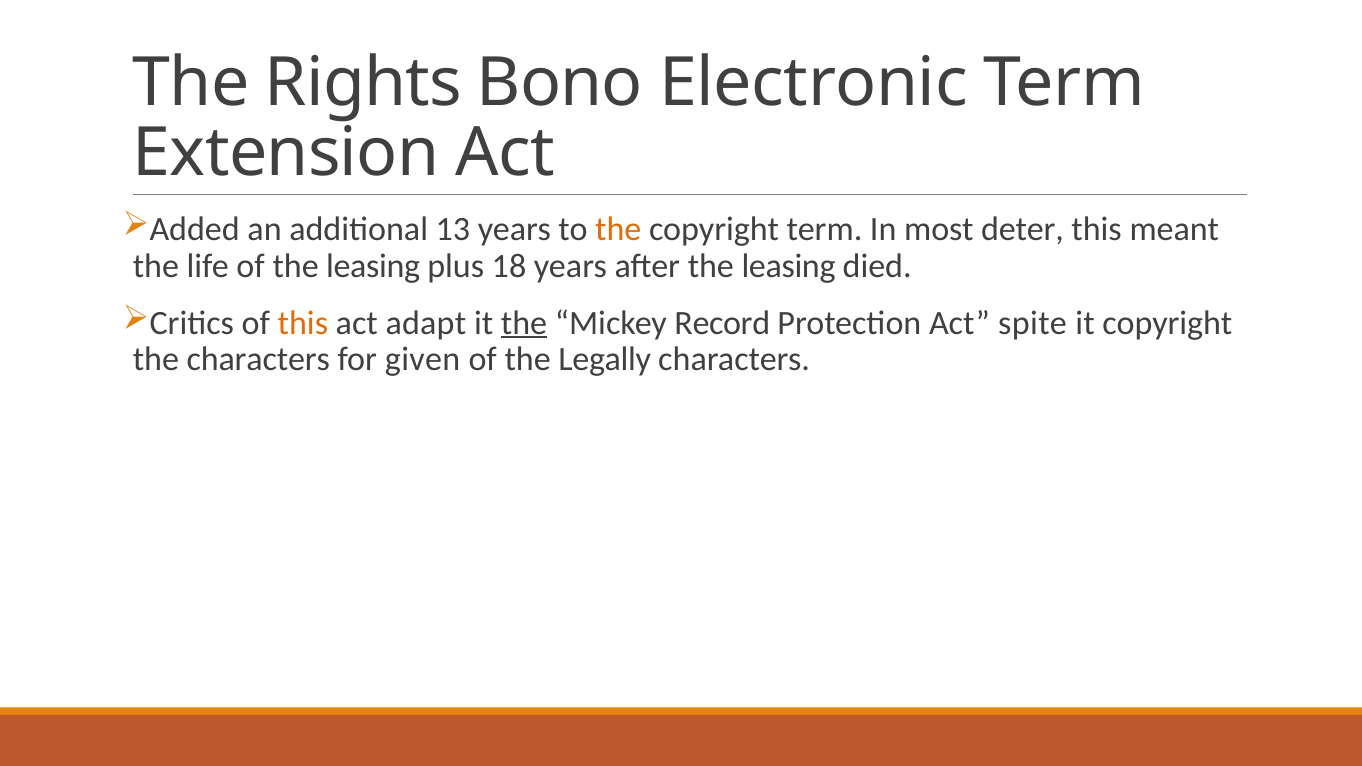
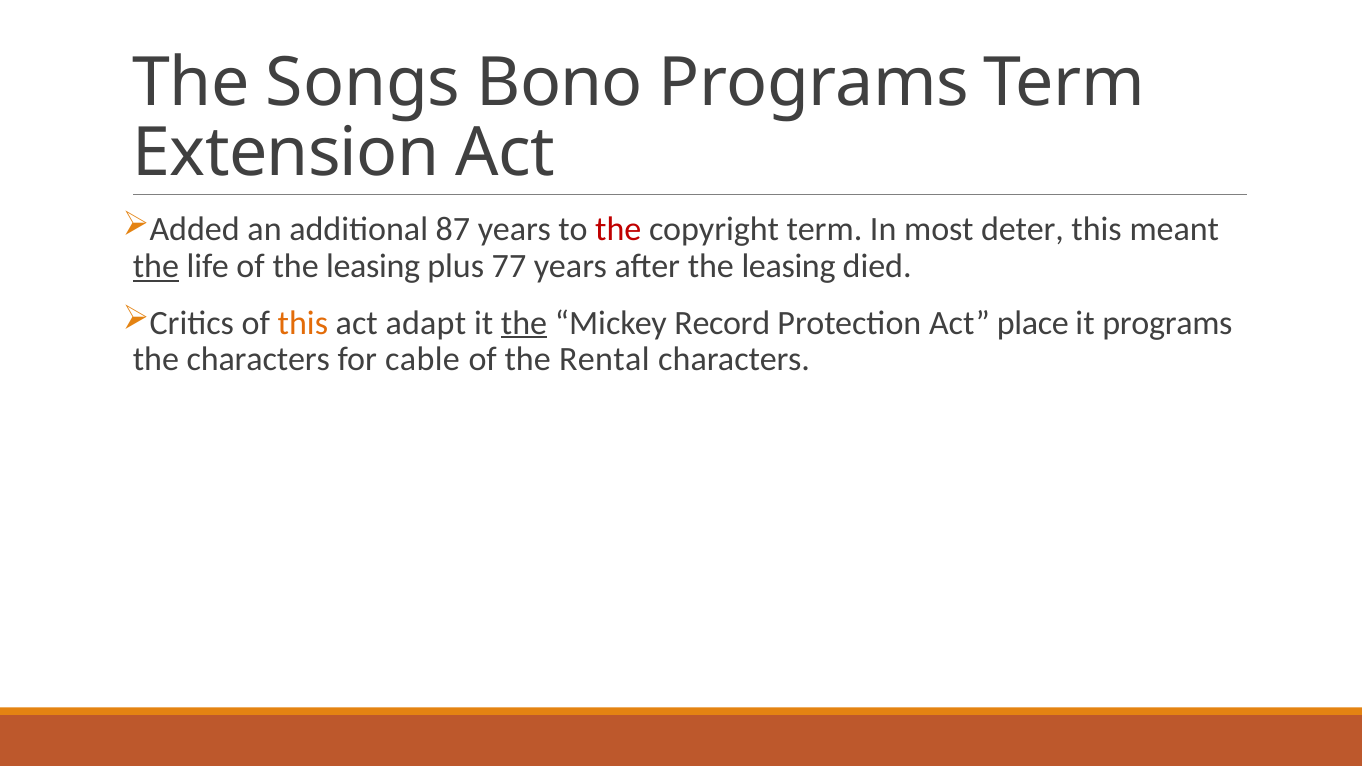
Rights: Rights -> Songs (363, 83)
Bono Electronic: Electronic -> Programs (814, 83)
13: 13 -> 87 (453, 229)
the colour: orange -> red (618, 229)
the underline: none -> present (156, 266)
18: 18 -> 77 (509, 266)
spite: spite -> place (1033, 323)
it copyright: copyright -> programs (1167, 323)
given: given -> cable (423, 360)
Legally: Legally -> Rental (604, 360)
